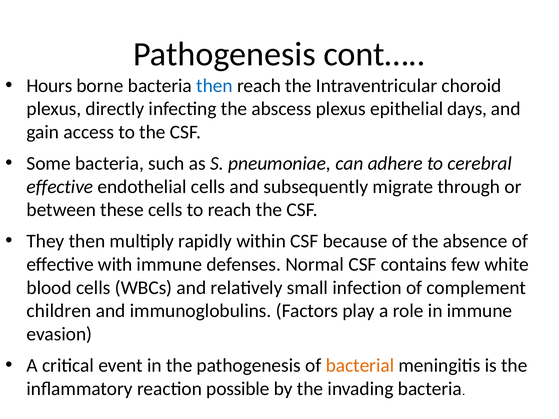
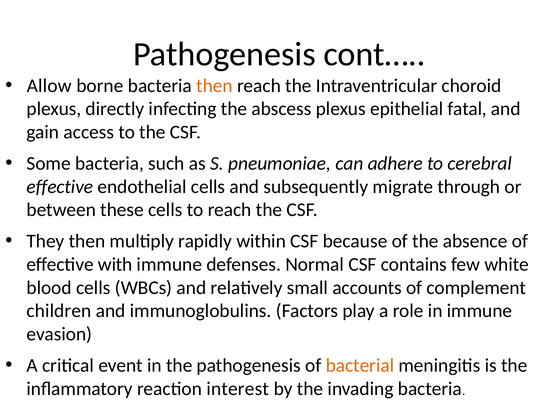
Hours: Hours -> Allow (49, 86)
then colour: blue -> orange (214, 86)
days: days -> fatal (467, 109)
infection: infection -> accounts (367, 288)
possible: possible -> interest (238, 389)
